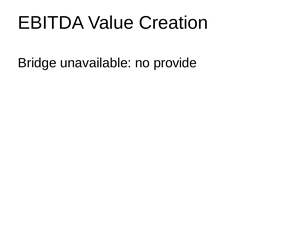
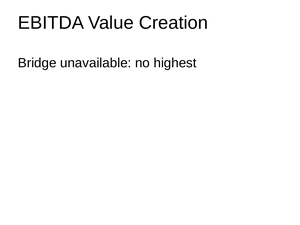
provide: provide -> highest (175, 63)
